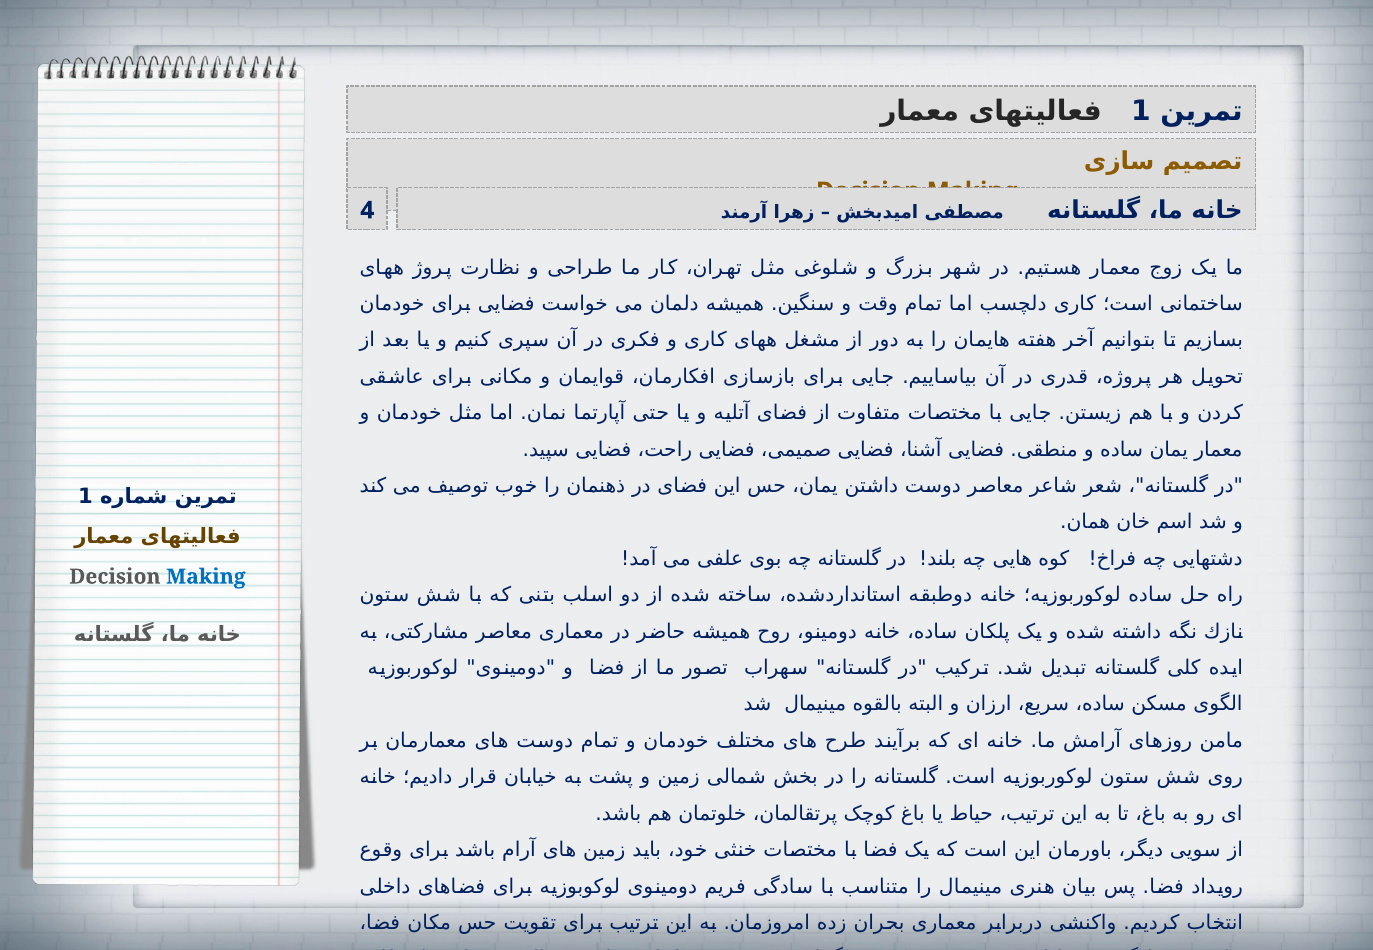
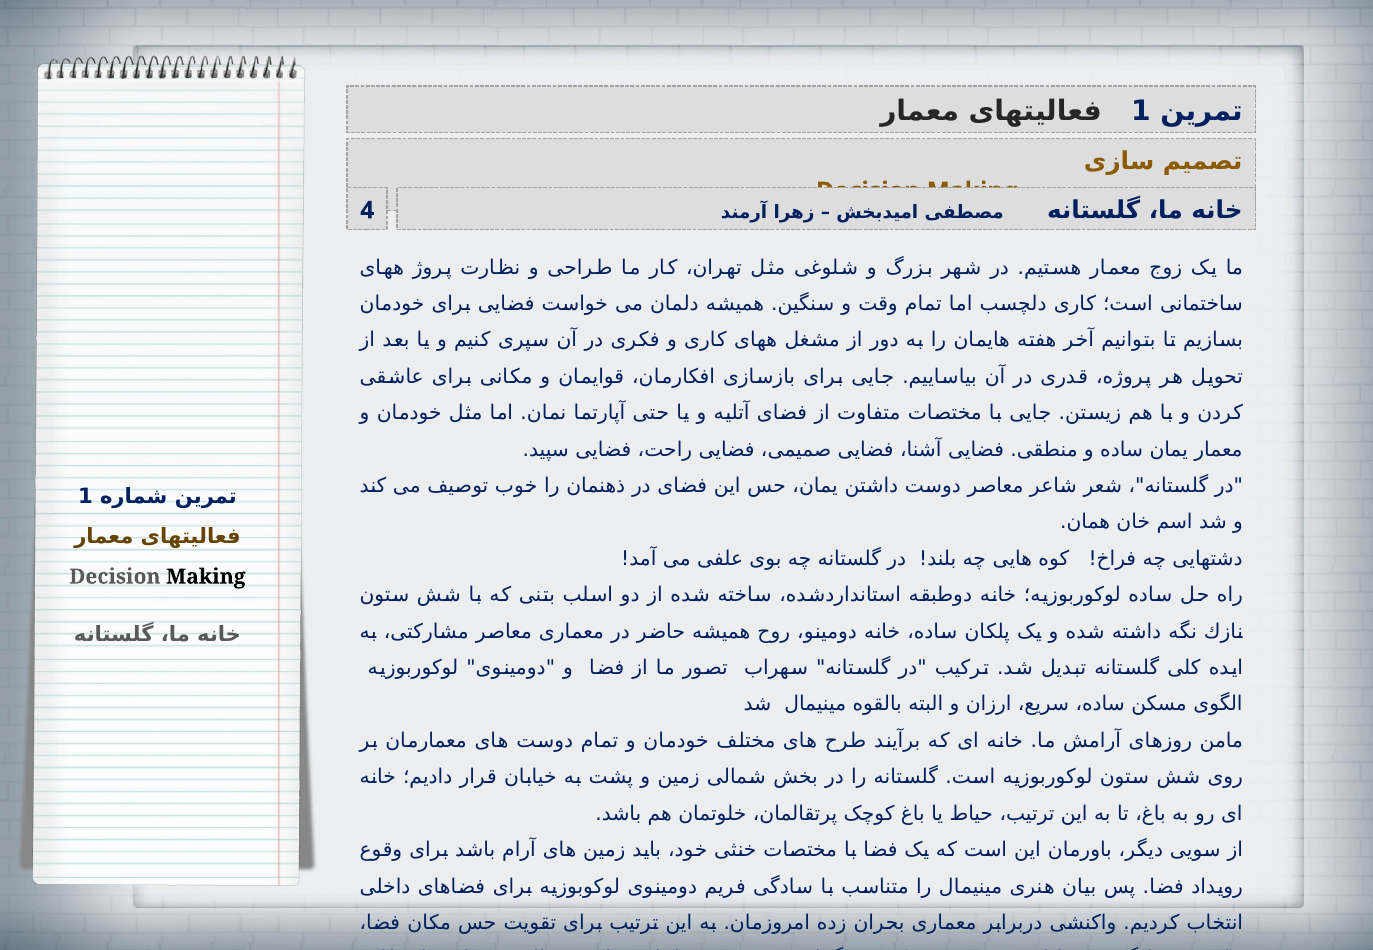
Making colour: blue -> black (206, 577)
